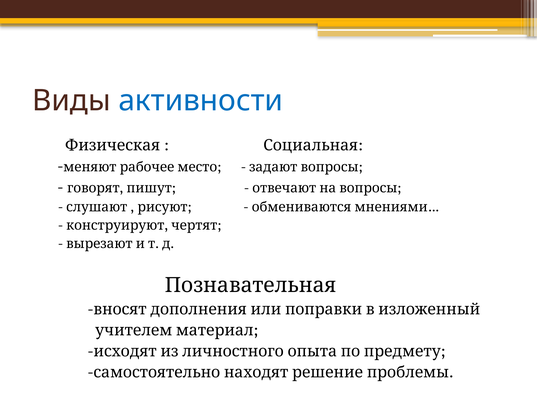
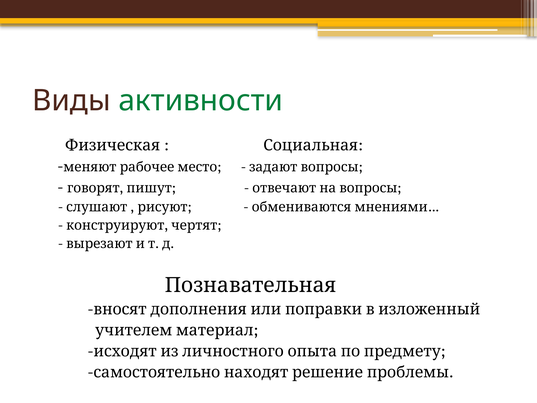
активности colour: blue -> green (201, 101)
